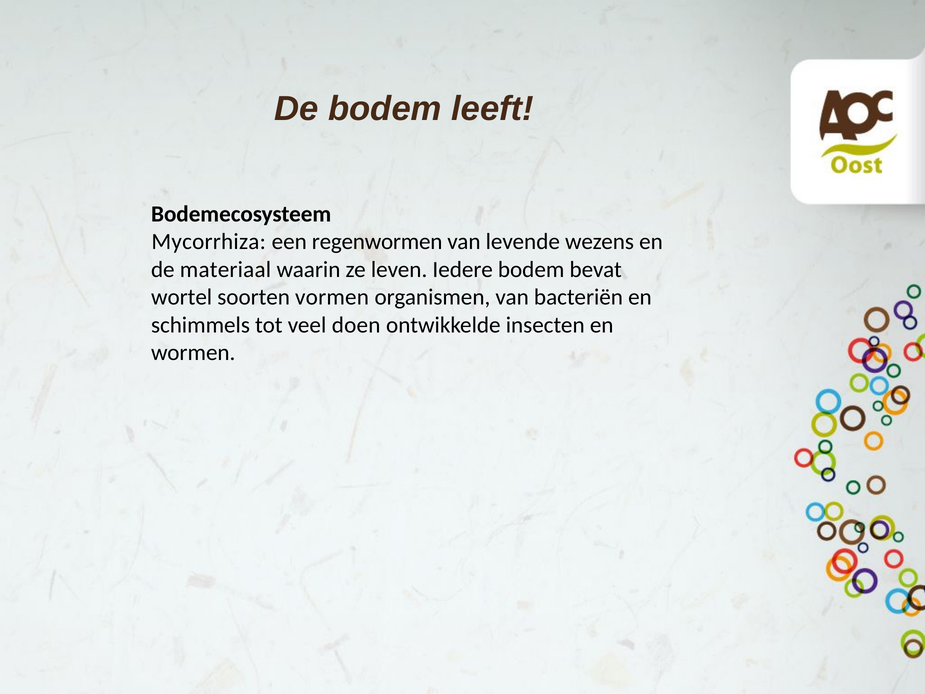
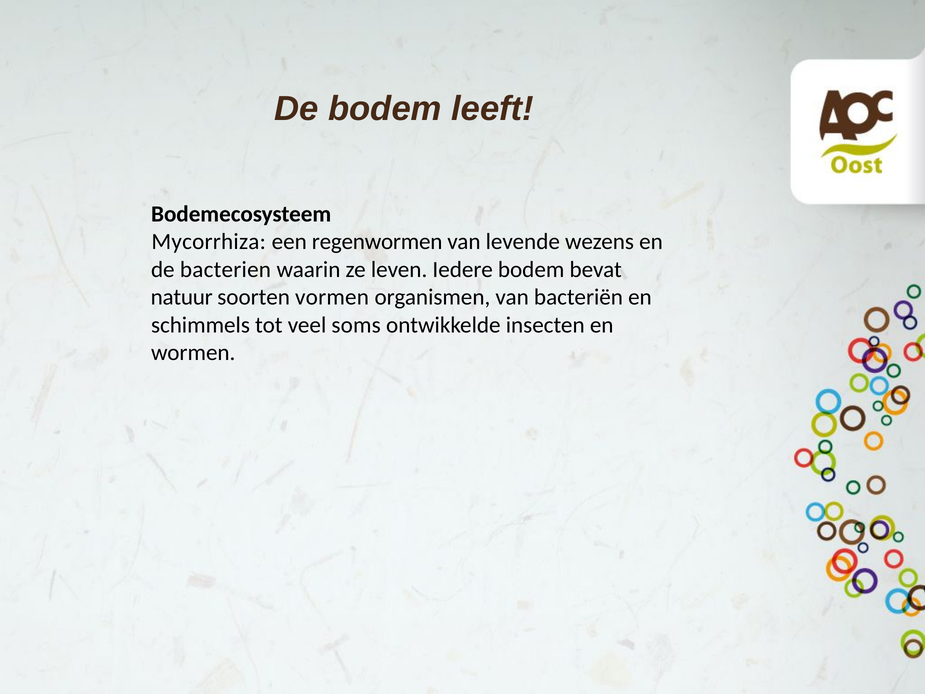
materiaal: materiaal -> bacterien (225, 269)
wortel: wortel -> natuur (182, 297)
doen: doen -> soms (356, 325)
